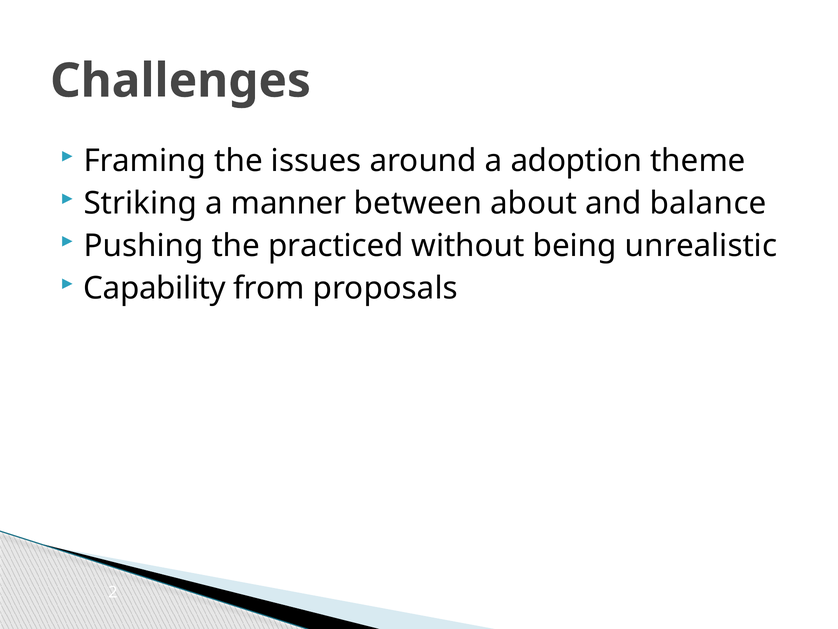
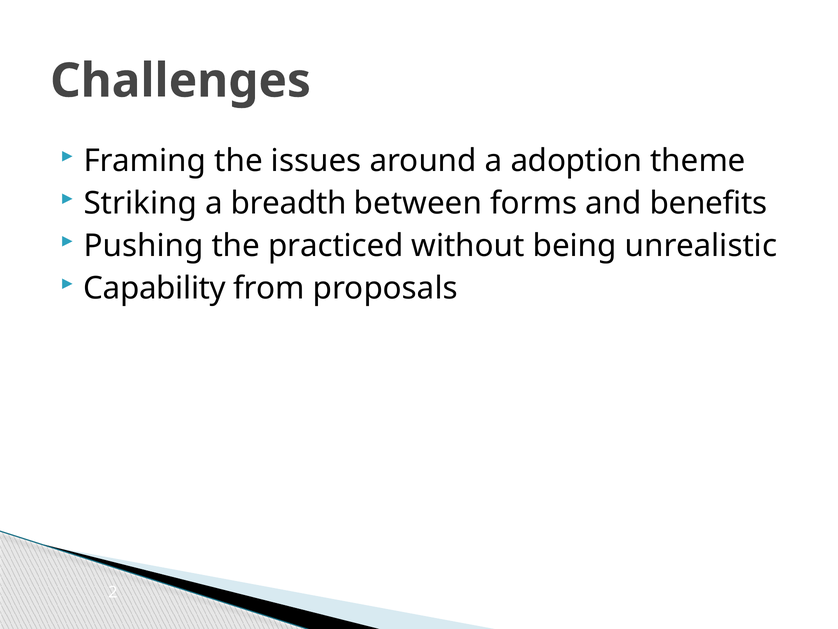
manner: manner -> breadth (289, 203)
about: about -> forms (534, 203)
balance: balance -> benefits (709, 203)
